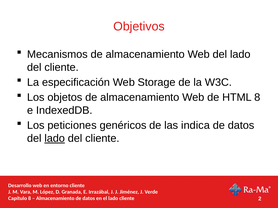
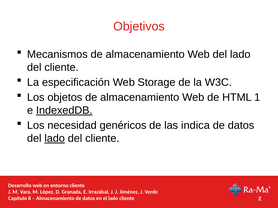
HTML 8: 8 -> 1 (257, 98)
IndexedDB underline: none -> present (64, 111)
peticiones: peticiones -> necesidad (72, 126)
